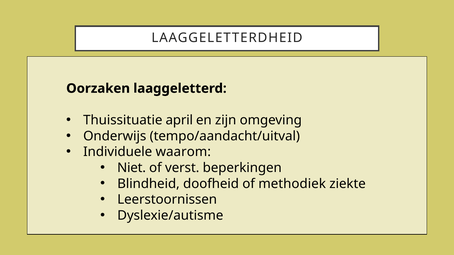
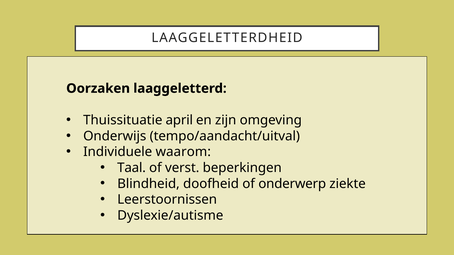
Niet: Niet -> Taal (132, 168)
methodiek: methodiek -> onderwerp (292, 184)
